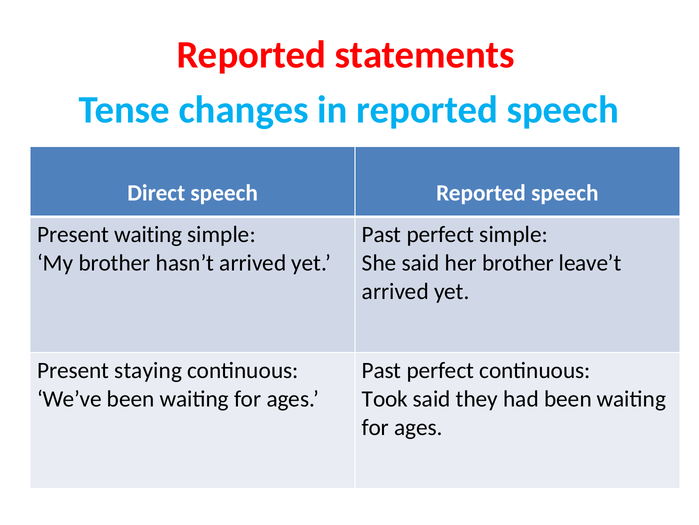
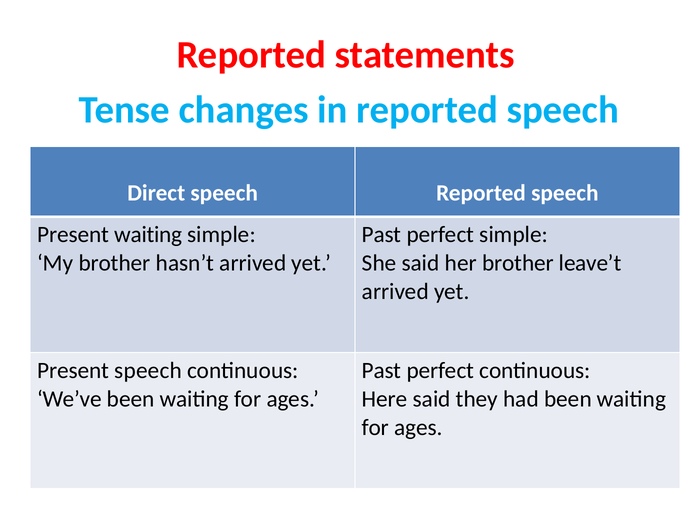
Present staying: staying -> speech (148, 370)
Took: Took -> Here (385, 398)
